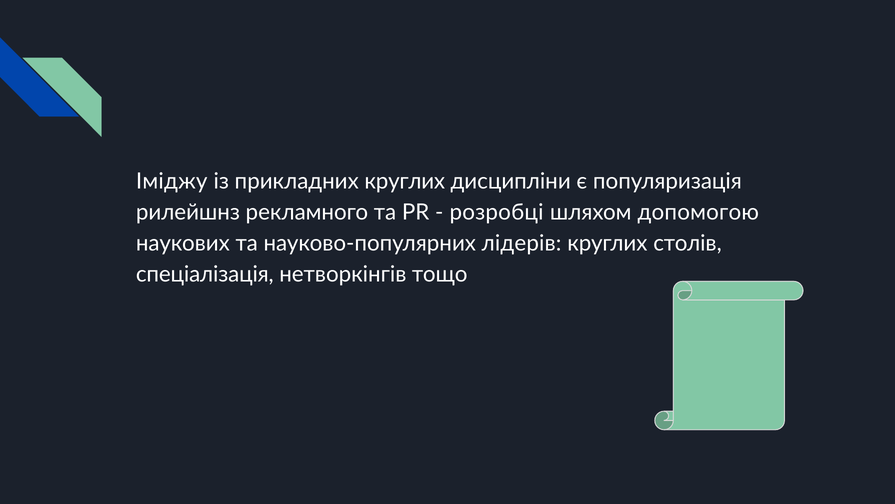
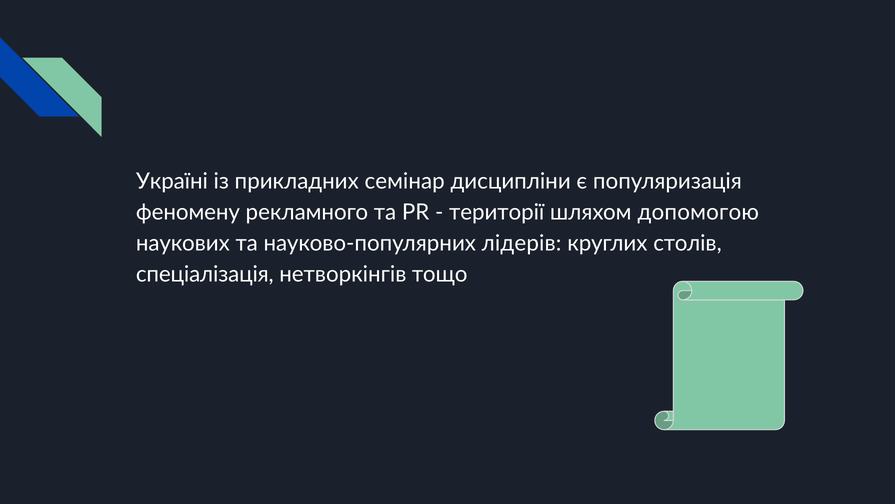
Іміджу: Іміджу -> Україні (172, 181)
прикладних круглих: круглих -> семінар (405, 181)
рилейшнз: рилейшнз -> феномену (188, 212)
розробці: розробці -> території (497, 212)
